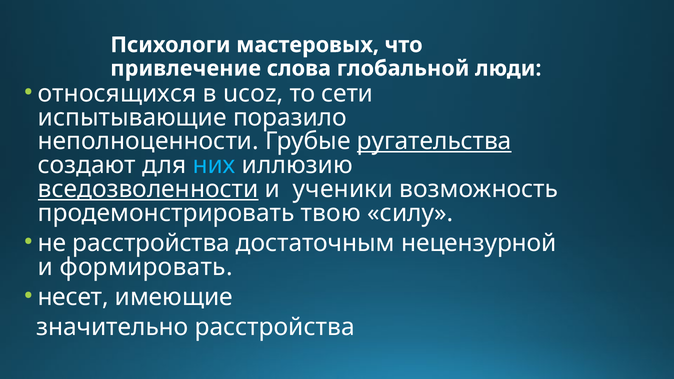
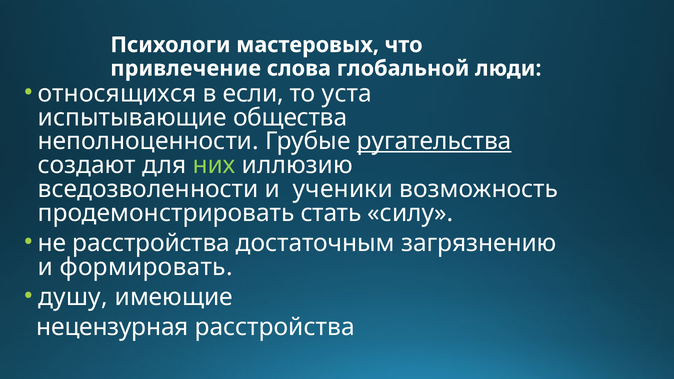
ucoz: ucoz -> если (253, 94)
сети: сети -> уста (347, 94)
поразило: поразило -> общества (290, 117)
них colour: light blue -> light green (214, 165)
вседозволенности underline: present -> none (148, 189)
твою: твою -> стать (331, 213)
нецензурной: нецензурной -> загрязнению (479, 243)
несет: несет -> душу (73, 297)
значительно: значительно -> нецензурная (113, 327)
